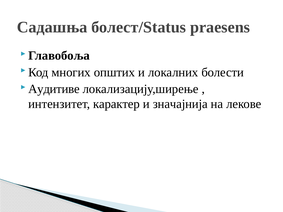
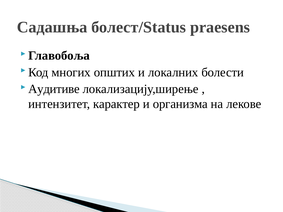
значајнија: значајнија -> организма (180, 104)
